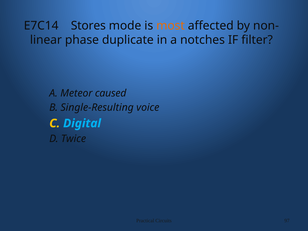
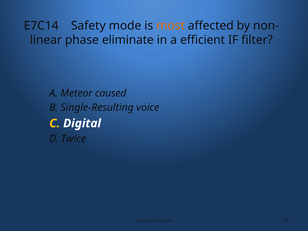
Stores: Stores -> Safety (88, 26)
duplicate: duplicate -> eliminate (128, 40)
notches: notches -> efficient (203, 40)
Digital colour: light blue -> white (82, 123)
